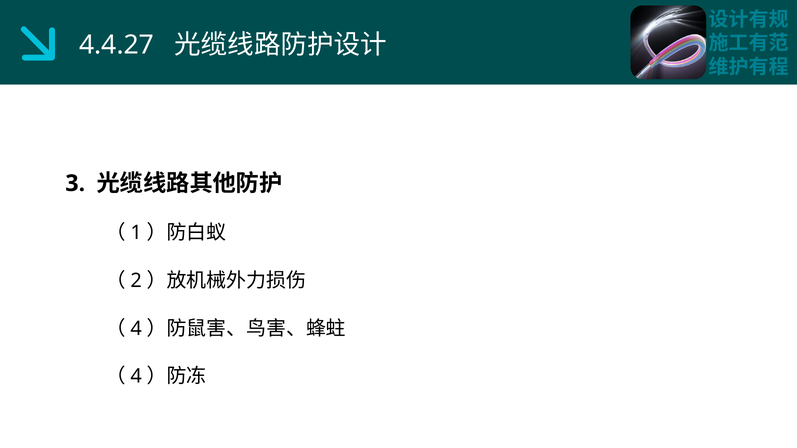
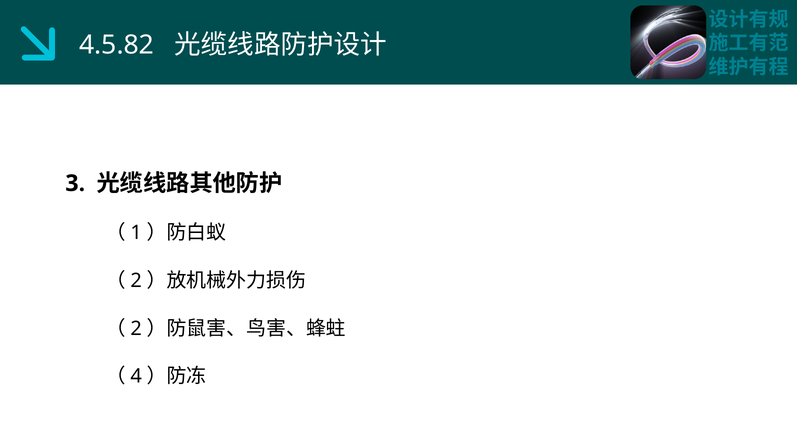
4.4.27: 4.4.27 -> 4.5.82 (117, 45)
4: 4 -> 2 (136, 329)
